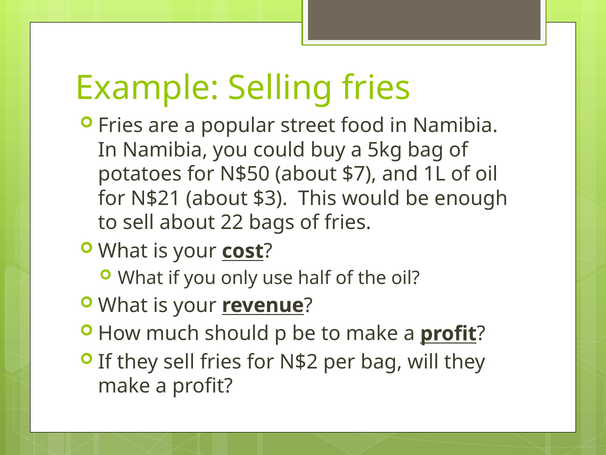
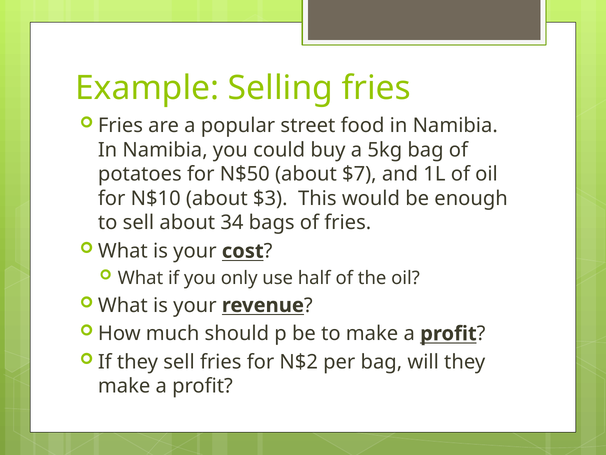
N$21: N$21 -> N$10 (156, 198)
22: 22 -> 34 (232, 223)
